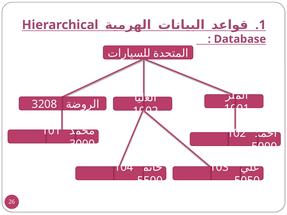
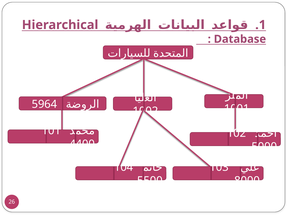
3208: 3208 -> 5964 (44, 104)
3000: 3000 -> 4400 (82, 144)
5050: 5050 -> 8000 (247, 181)
